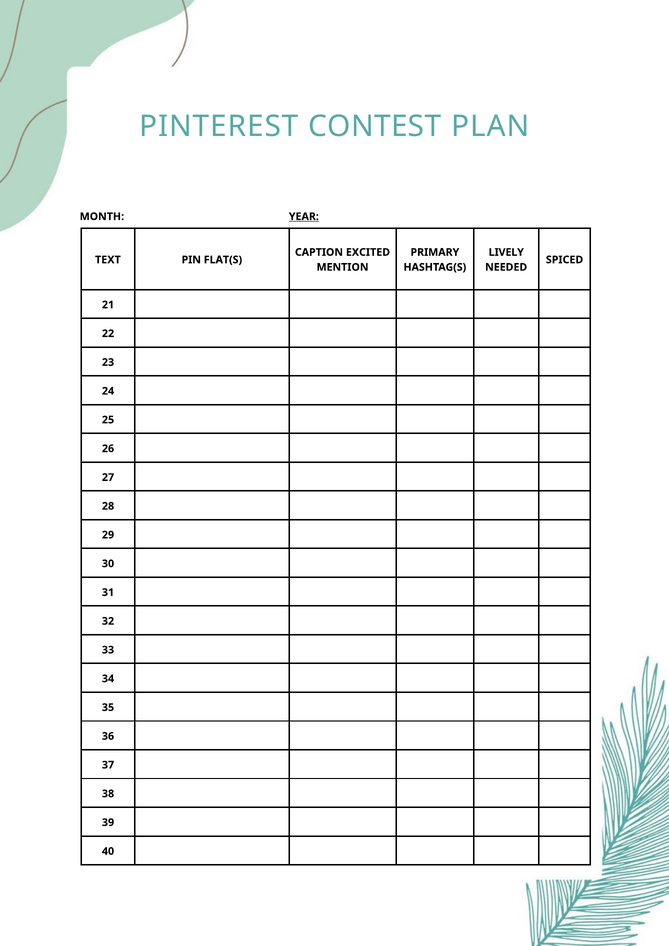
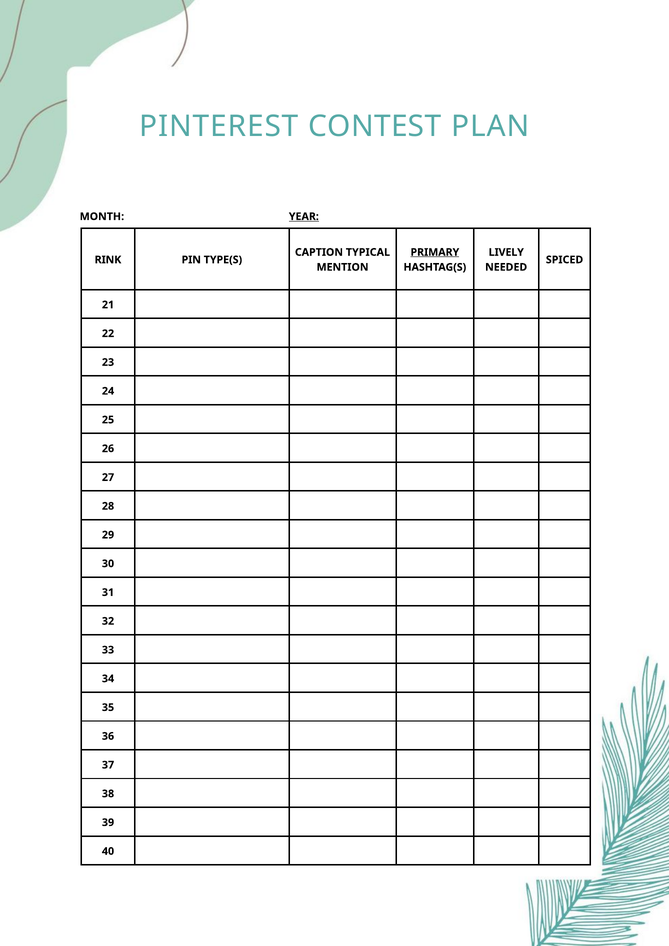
EXCITED: EXCITED -> TYPICAL (368, 252)
PRIMARY underline: none -> present (435, 252)
TEXT: TEXT -> RINK (108, 260)
FLAT(S: FLAT(S -> TYPE(S (223, 260)
